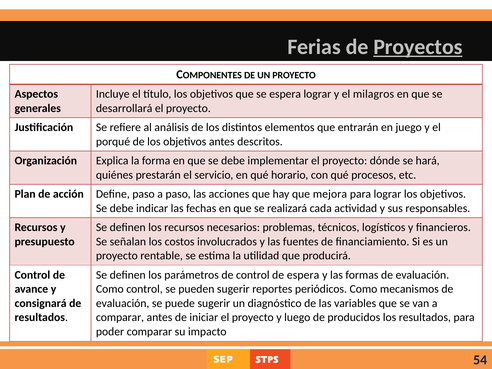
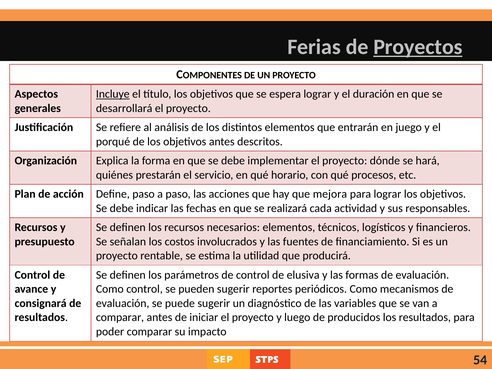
Incluye underline: none -> present (113, 94)
milagros: milagros -> duración (374, 94)
necesarios problemas: problemas -> elementos (289, 227)
de espera: espera -> elusiva (303, 275)
